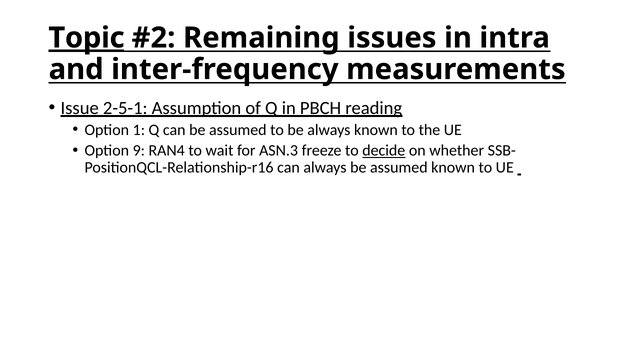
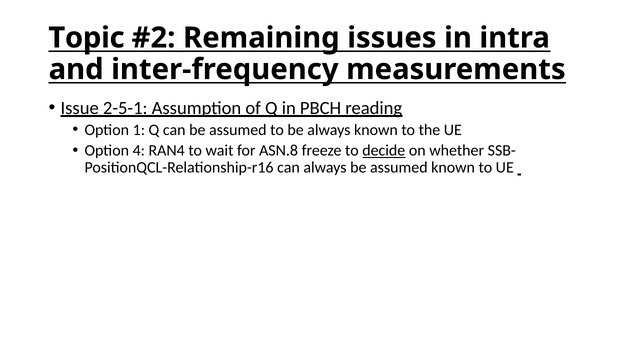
Topic underline: present -> none (86, 38)
9: 9 -> 4 (139, 150)
ASN.3: ASN.3 -> ASN.8 (279, 150)
